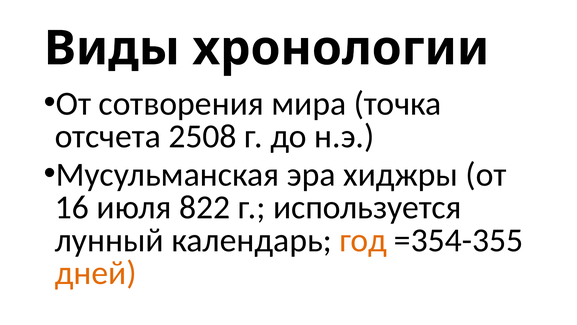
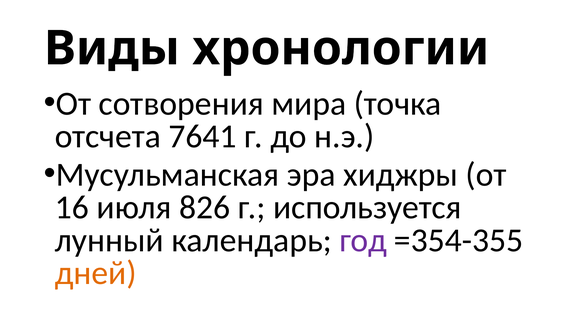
2508: 2508 -> 7641 (202, 136)
822: 822 -> 826 (205, 207)
год colour: orange -> purple (363, 240)
